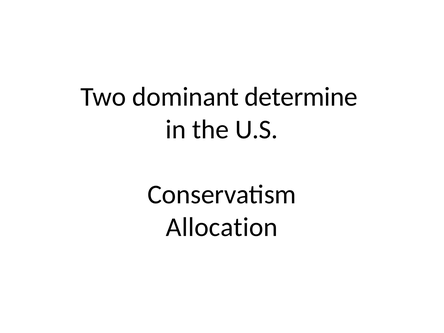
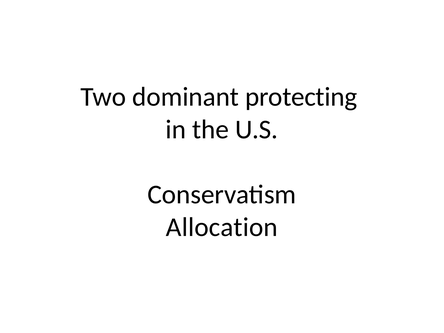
determine: determine -> protecting (301, 97)
